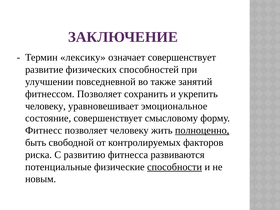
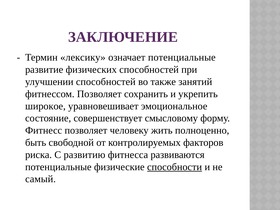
означает совершенствует: совершенствует -> потенциальные (182, 57)
улучшении повседневной: повседневной -> способностей (106, 82)
человеку: человеку -> широкое (45, 106)
полноценно underline: present -> none (202, 130)
новым: новым -> самый (41, 179)
